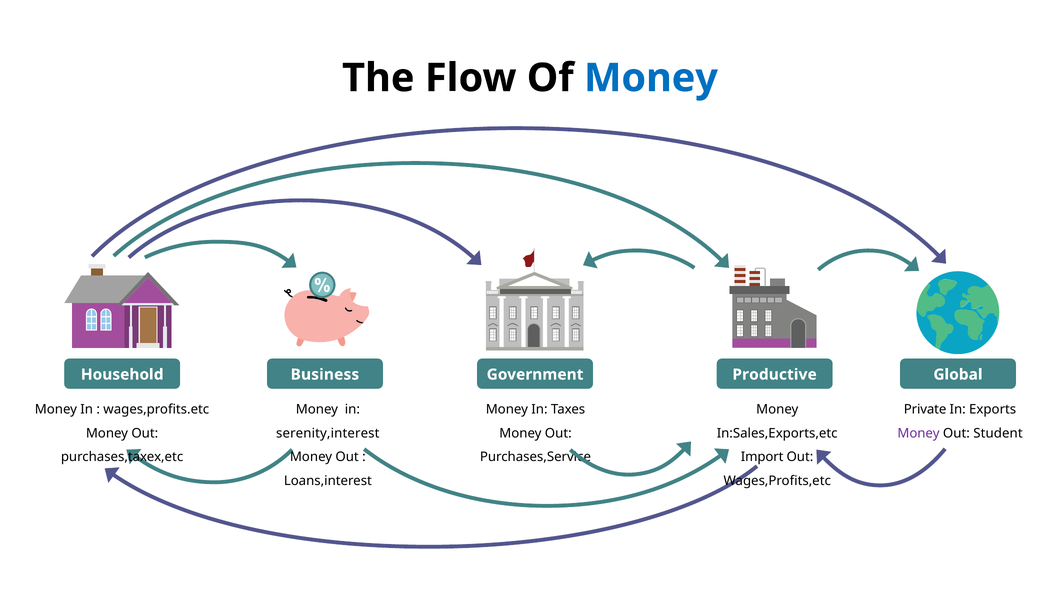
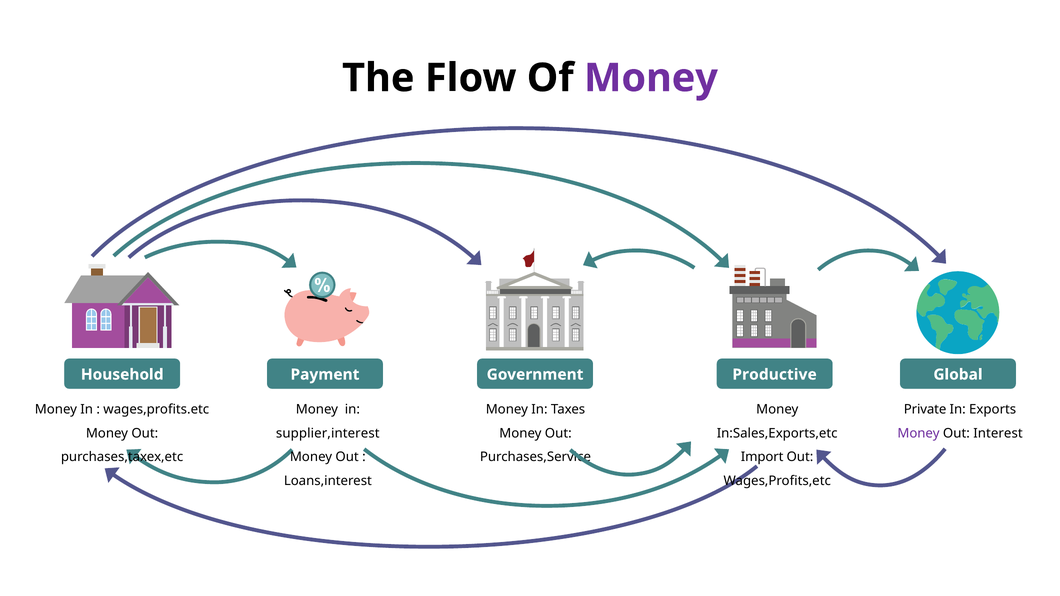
Money colour: blue -> purple (651, 78)
Business: Business -> Payment (325, 375)
serenity,interest: serenity,interest -> supplier,interest (328, 433)
Student: Student -> Interest (998, 433)
